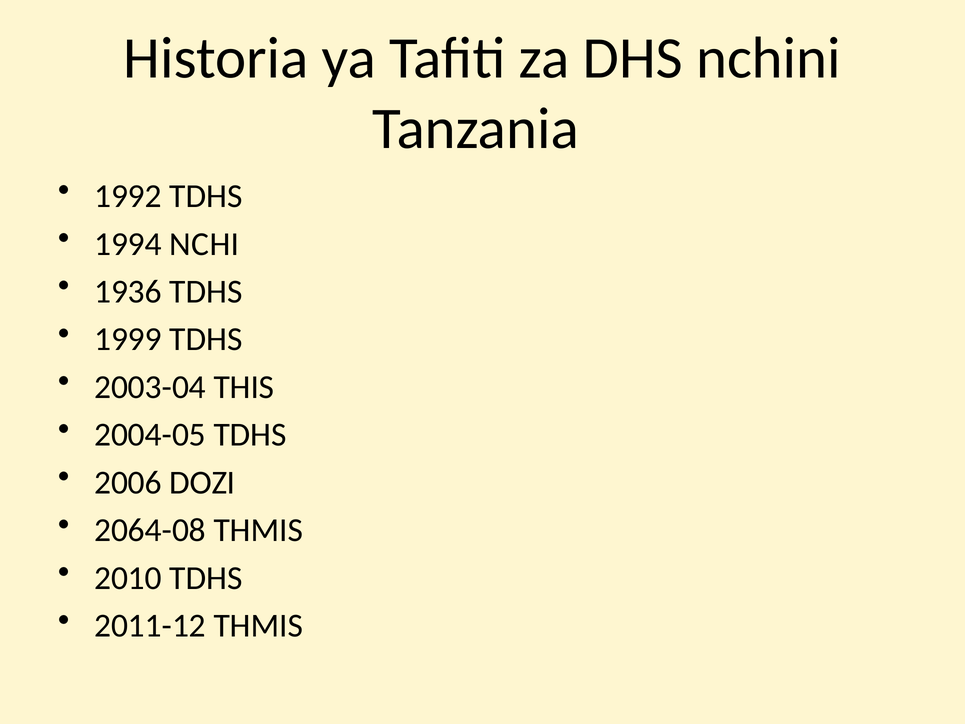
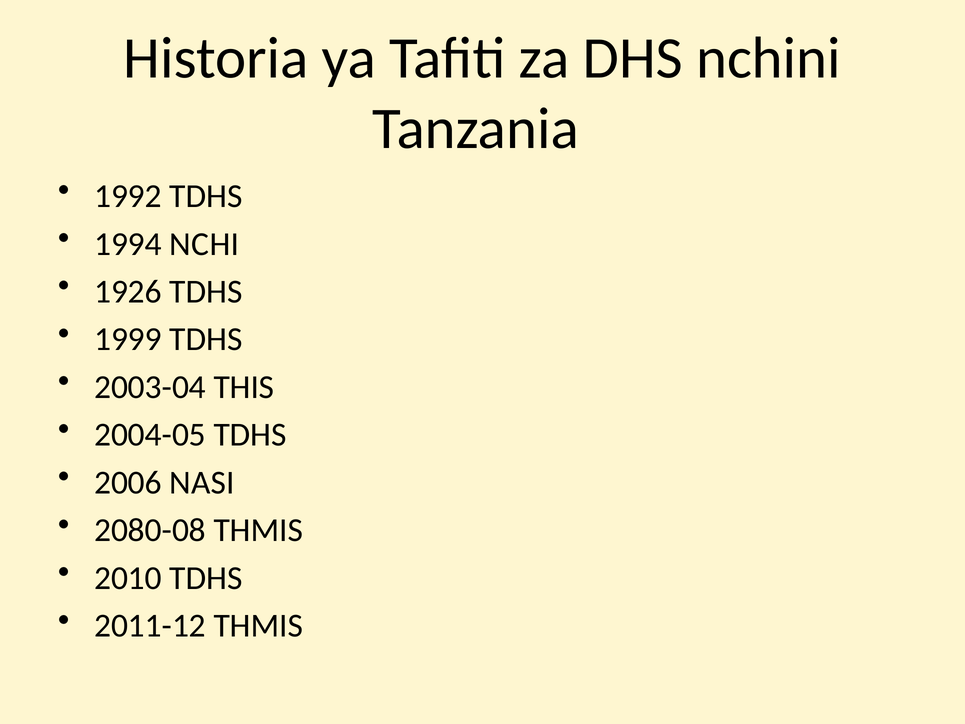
1936: 1936 -> 1926 (128, 292)
DOZI: DOZI -> NASI (202, 482)
2064-08: 2064-08 -> 2080-08 (150, 530)
